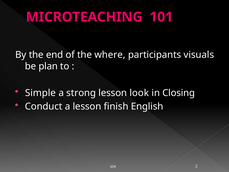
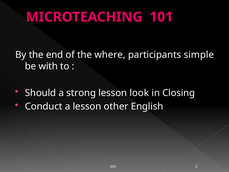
visuals: visuals -> simple (199, 55)
plan: plan -> with (48, 66)
Simple: Simple -> Should (40, 93)
finish: finish -> other (116, 106)
